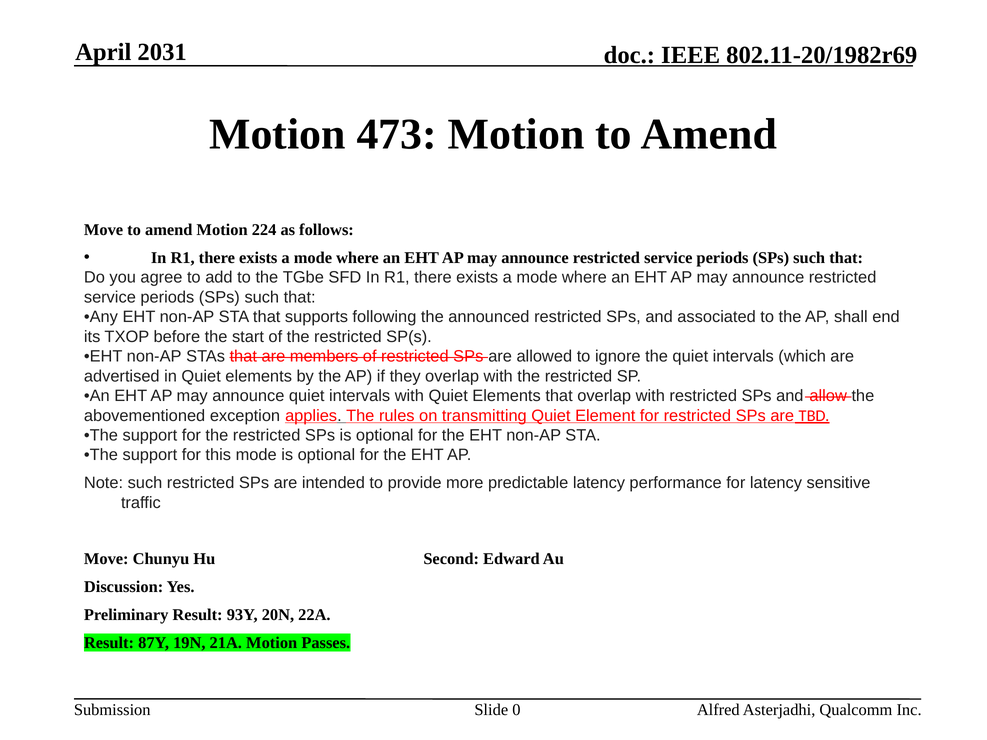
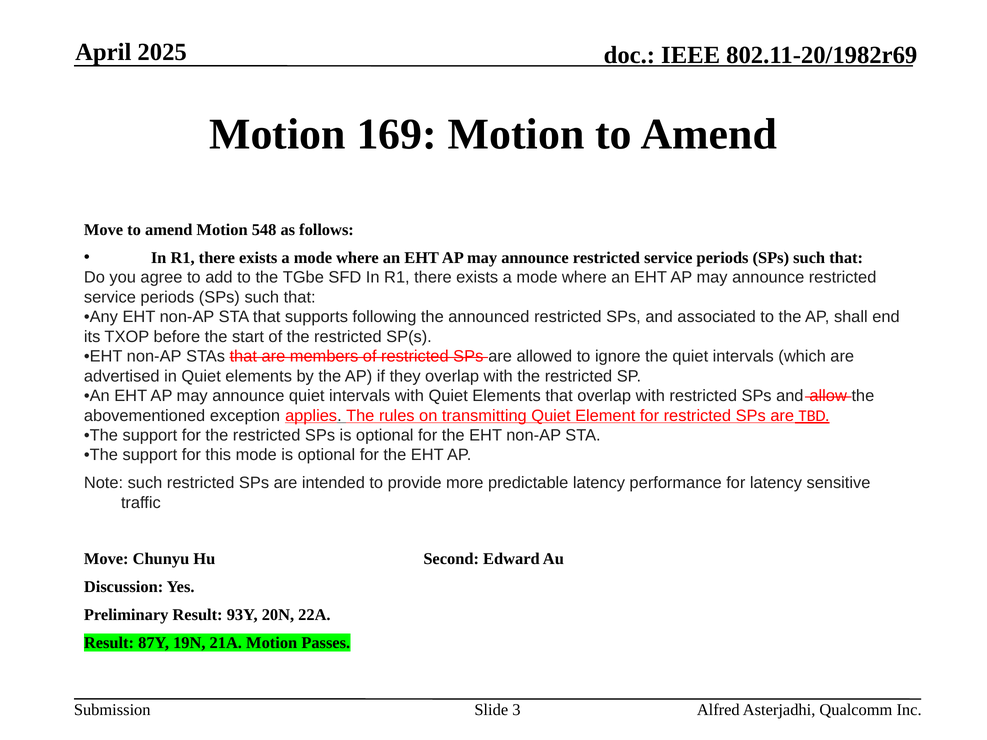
2031: 2031 -> 2025 (162, 52)
473: 473 -> 169 (397, 135)
224: 224 -> 548 (264, 230)
0: 0 -> 3 (516, 710)
